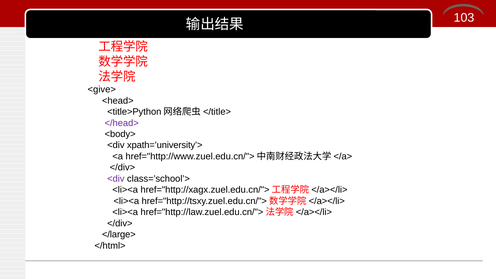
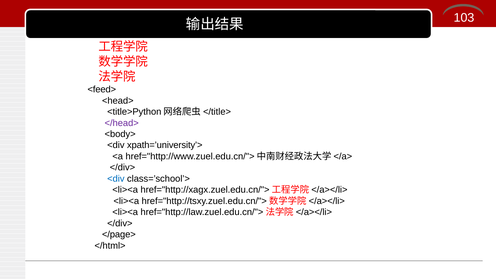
<give>: <give> -> <feed> (102, 89)
<div colour: purple -> blue (116, 179)
</large>: </large> -> </page> (119, 235)
